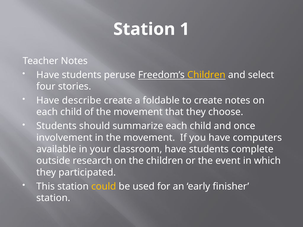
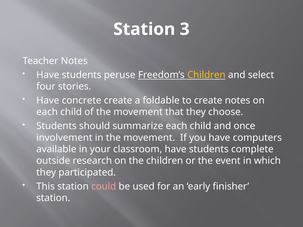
1: 1 -> 3 (185, 29)
describe: describe -> concrete (82, 101)
could colour: yellow -> pink (104, 187)
